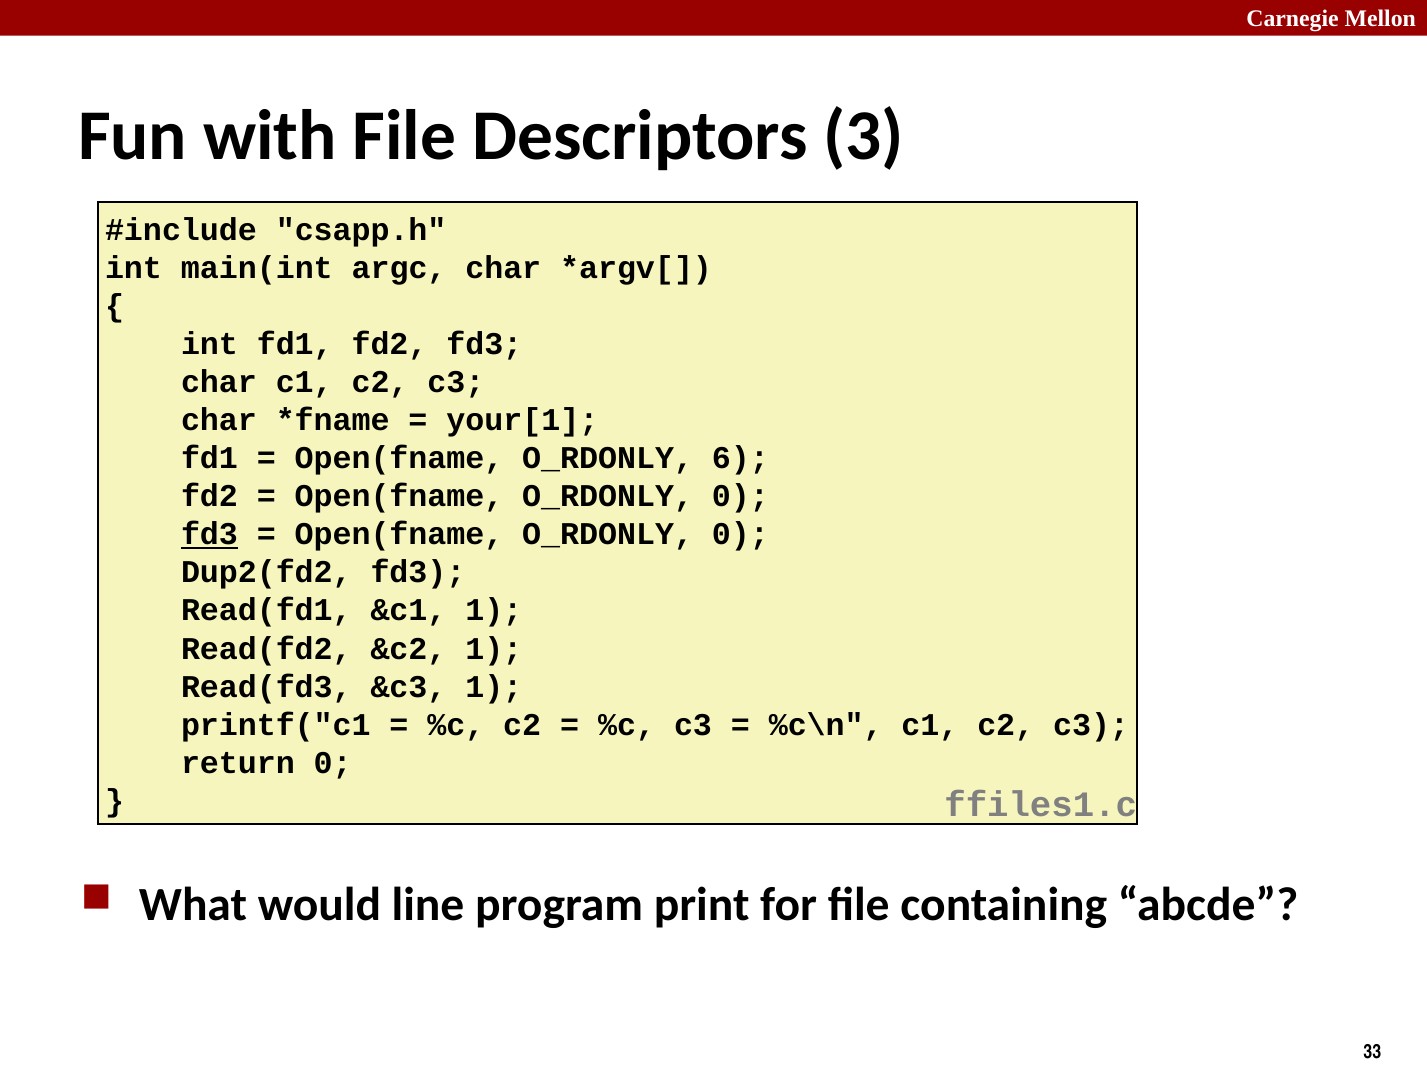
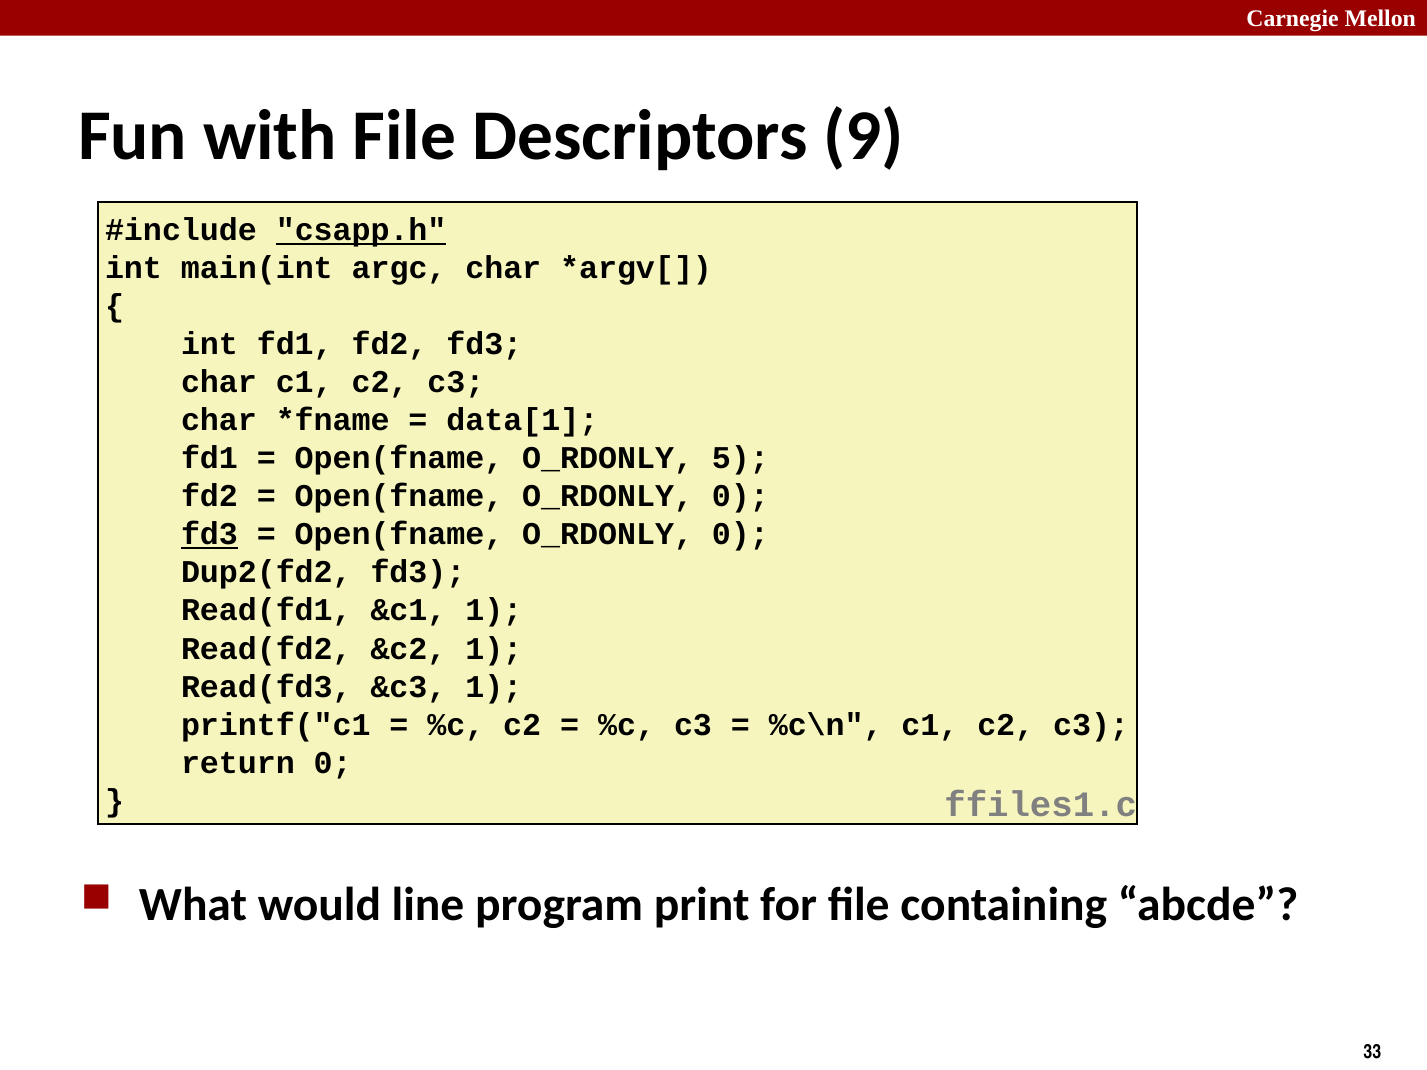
3: 3 -> 9 (864, 136)
csapp.h underline: none -> present (361, 230)
your[1: your[1 -> data[1 (522, 421)
6: 6 -> 5 (740, 459)
